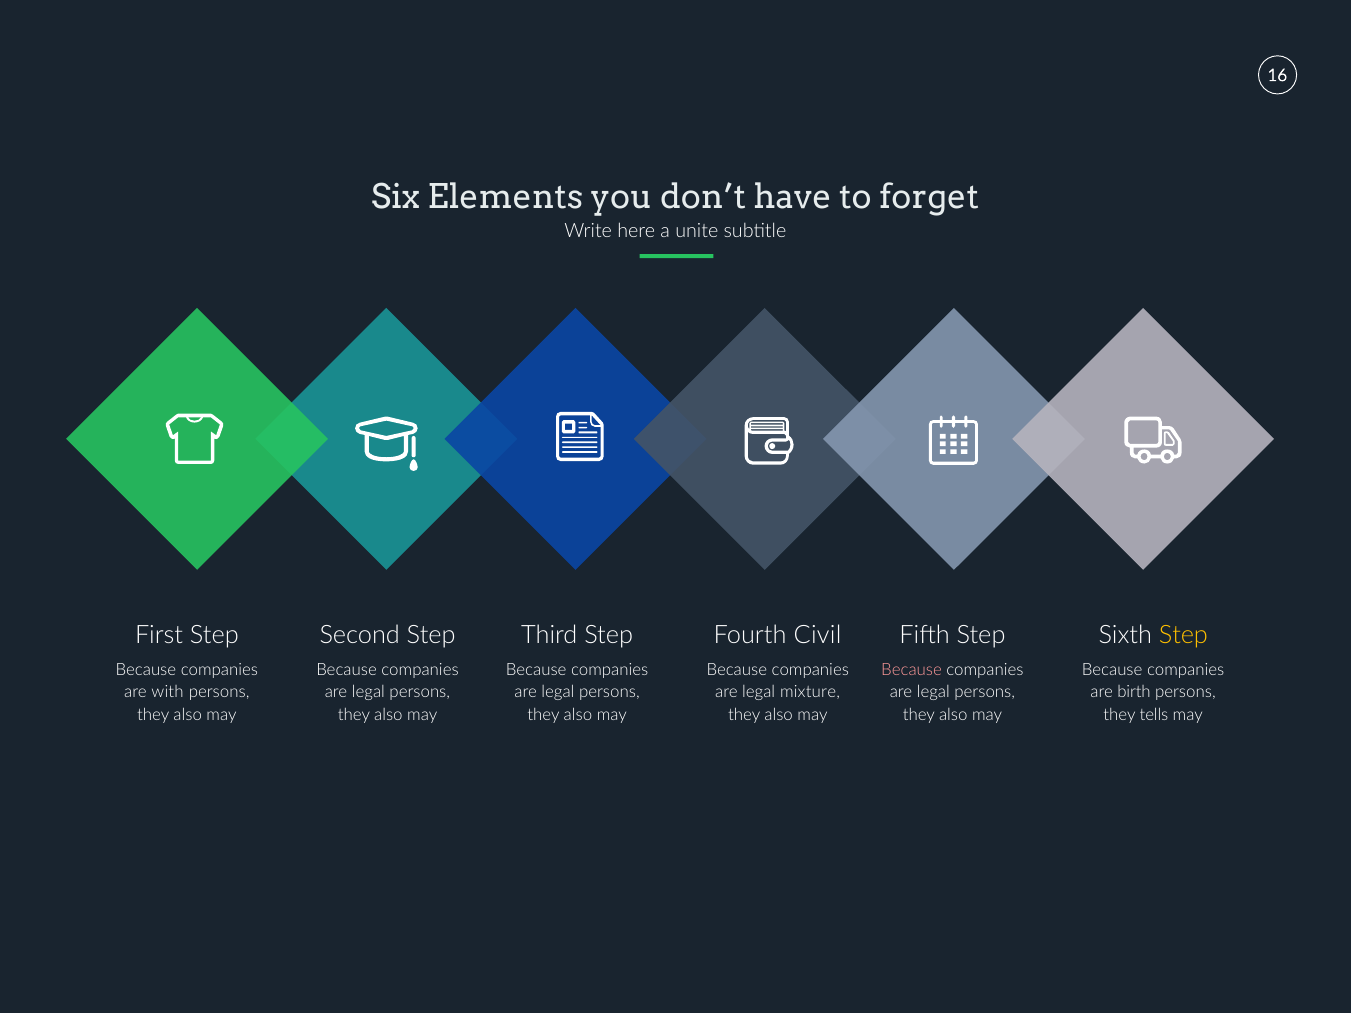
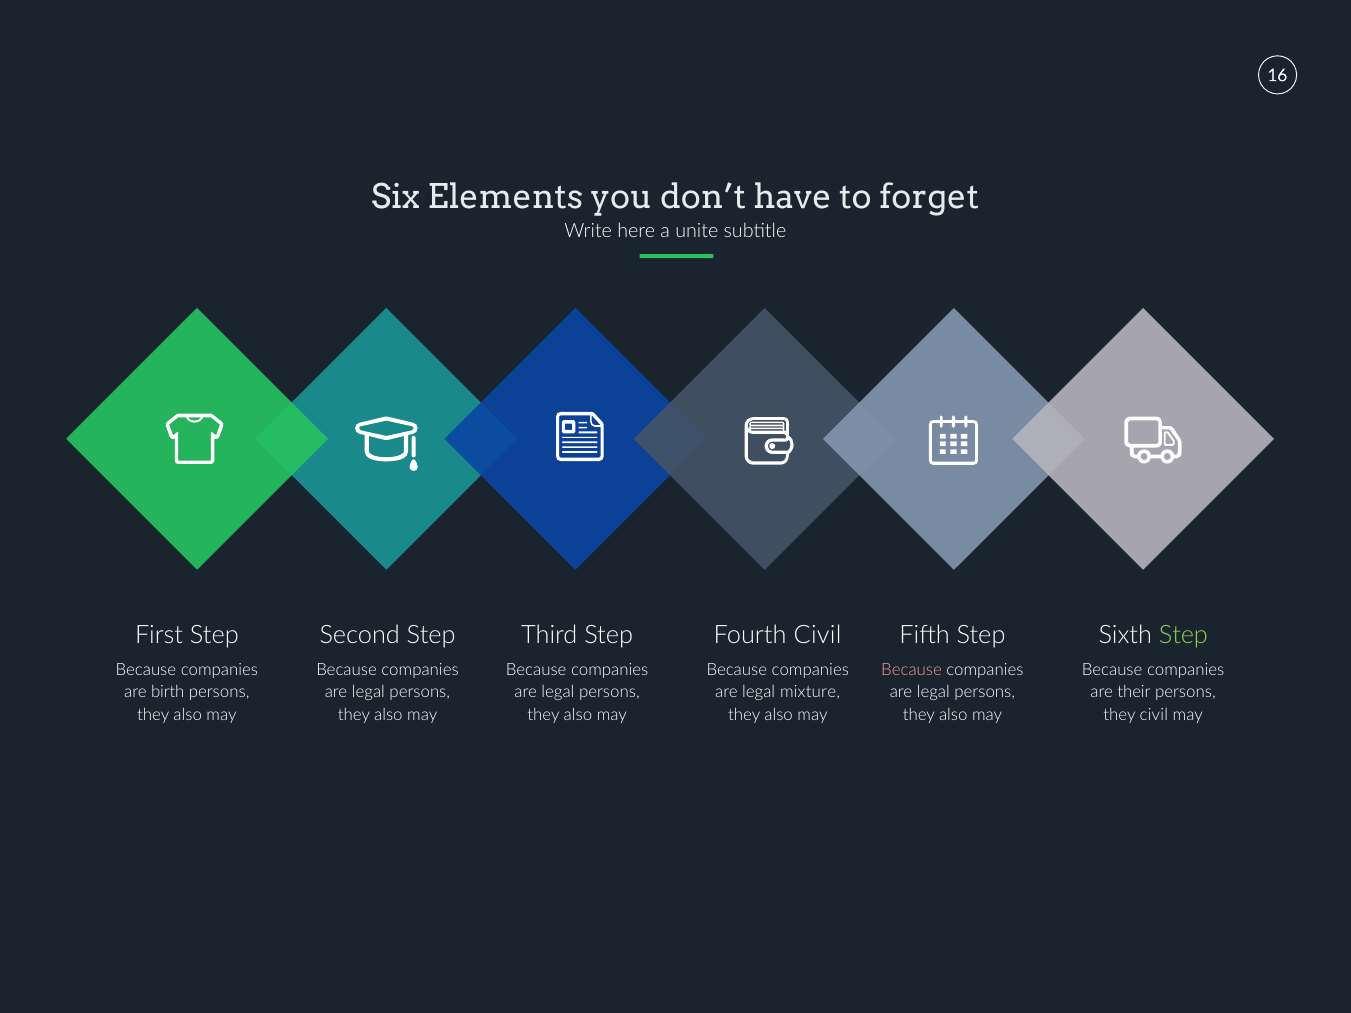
Step colour: yellow -> light green (1183, 635)
with: with -> birth (168, 693)
birth: birth -> their (1134, 693)
they tells: tells -> civil (1154, 715)
